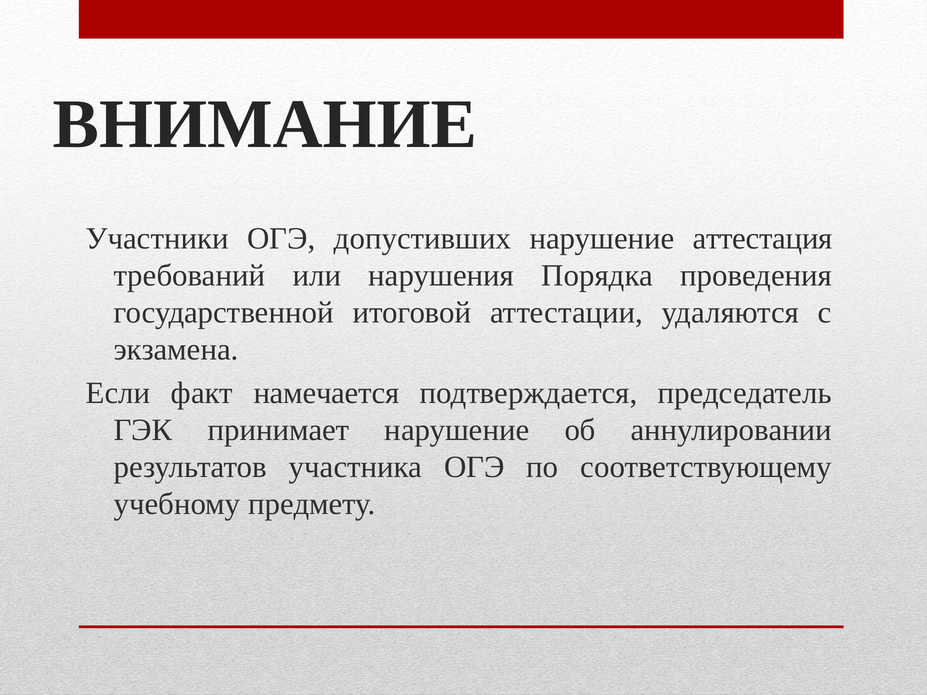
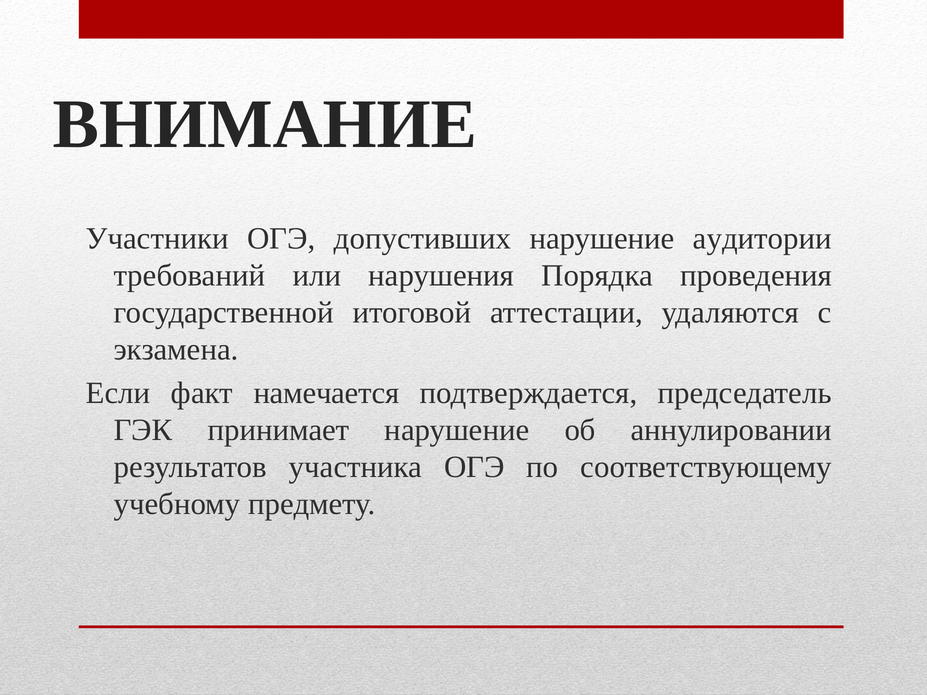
аттестация: аттестация -> аудитории (762, 239)
